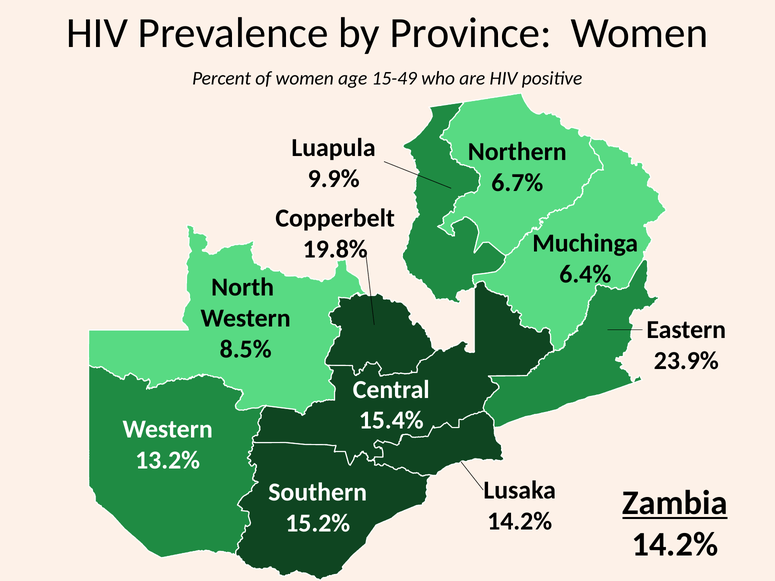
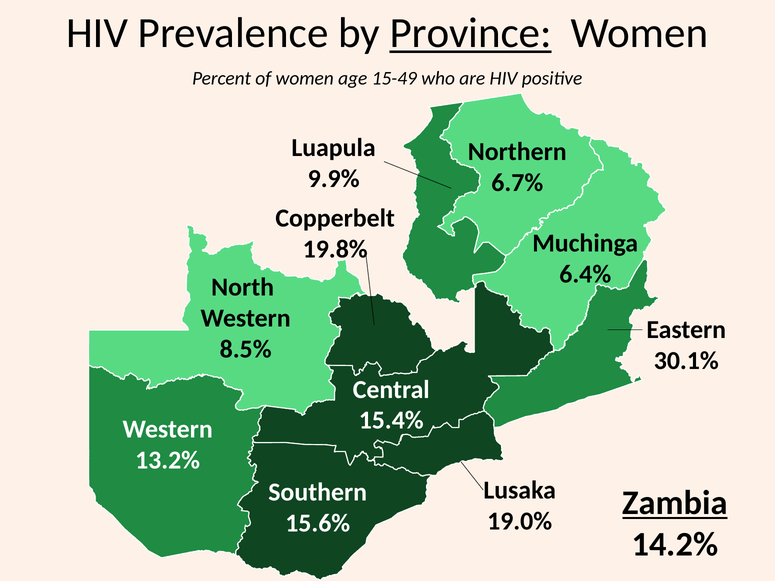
Province underline: none -> present (471, 33)
23.9%: 23.9% -> 30.1% (686, 361)
14.2%: 14.2% -> 19.0% (520, 521)
15.2%: 15.2% -> 15.6% (318, 523)
